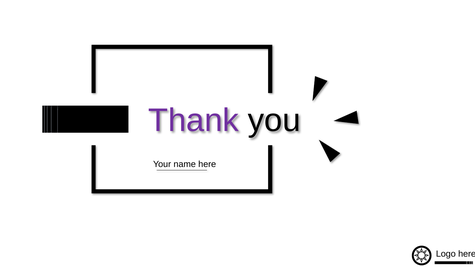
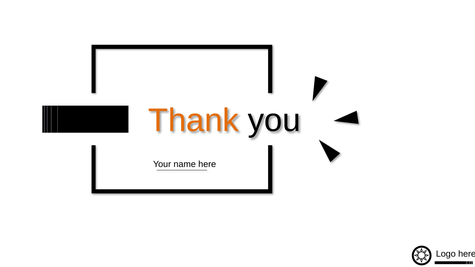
Thank colour: purple -> orange (194, 121)
